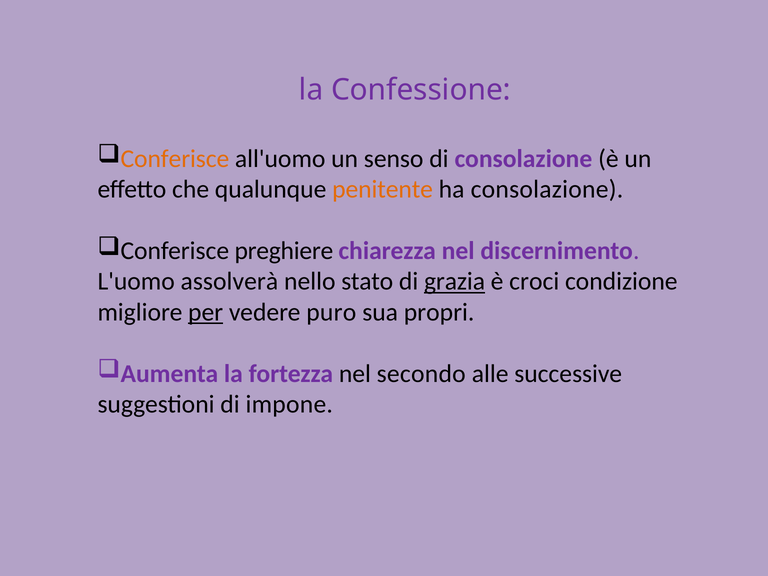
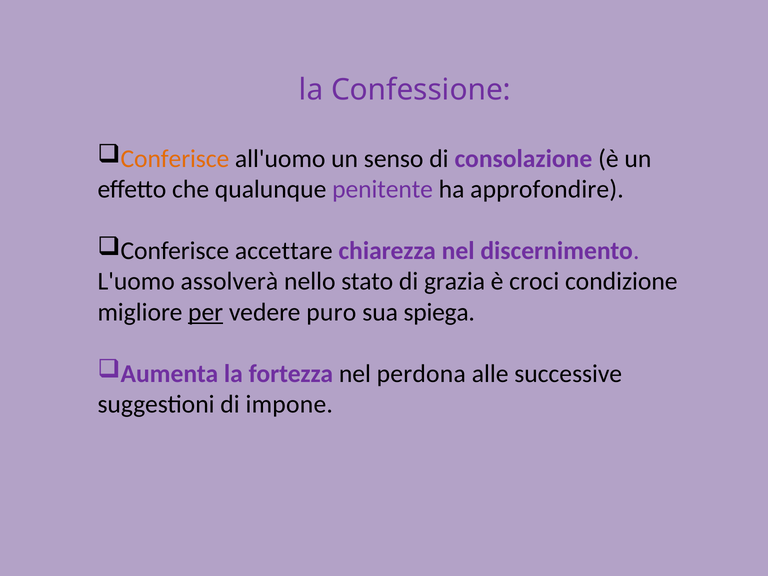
penitente colour: orange -> purple (383, 189)
ha consolazione: consolazione -> approfondire (547, 189)
preghiere: preghiere -> accettare (284, 251)
grazia underline: present -> none (455, 282)
propri: propri -> spiega (439, 312)
secondo: secondo -> perdona (421, 374)
